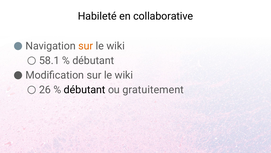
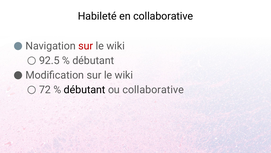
sur colour: orange -> red (86, 46)
58.1: 58.1 -> 92.5 (49, 60)
26: 26 -> 72 (45, 89)
ou gratuitement: gratuitement -> collaborative (153, 89)
